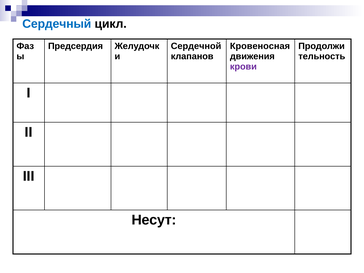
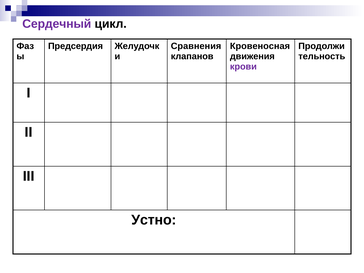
Сердечный colour: blue -> purple (57, 24)
Сердечной: Сердечной -> Сравнения (196, 46)
Несут: Несут -> Устно (154, 220)
